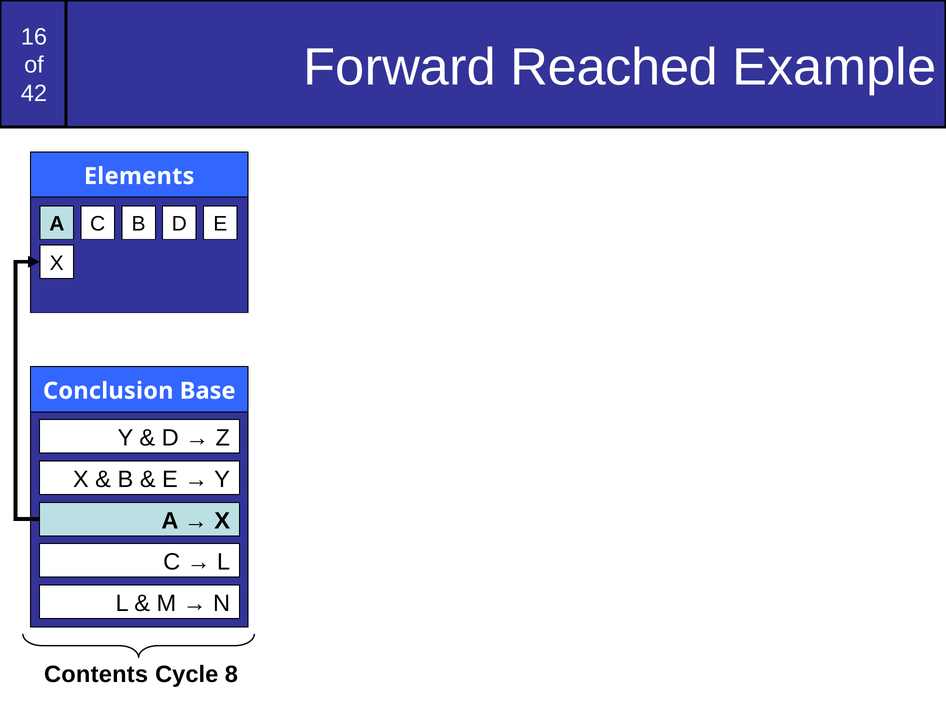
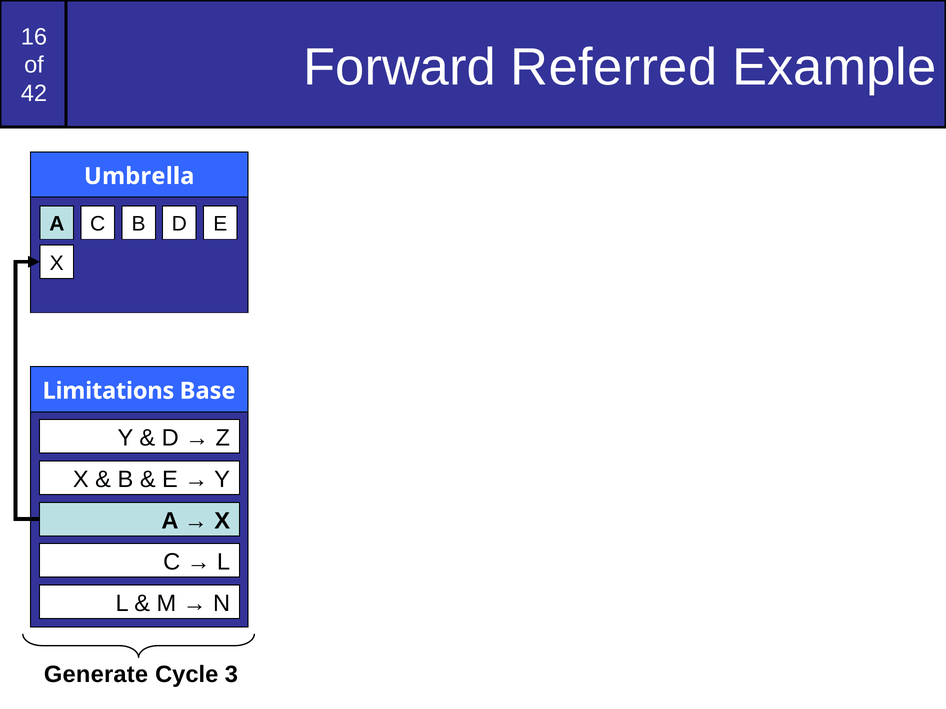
Reached: Reached -> Referred (614, 67)
Elements: Elements -> Umbrella (139, 176)
Conclusion: Conclusion -> Limitations (108, 391)
Contents: Contents -> Generate (96, 675)
8: 8 -> 3 (231, 675)
